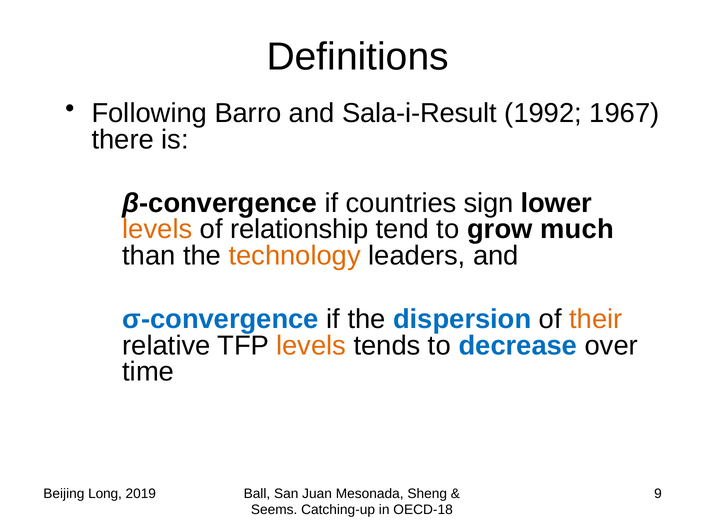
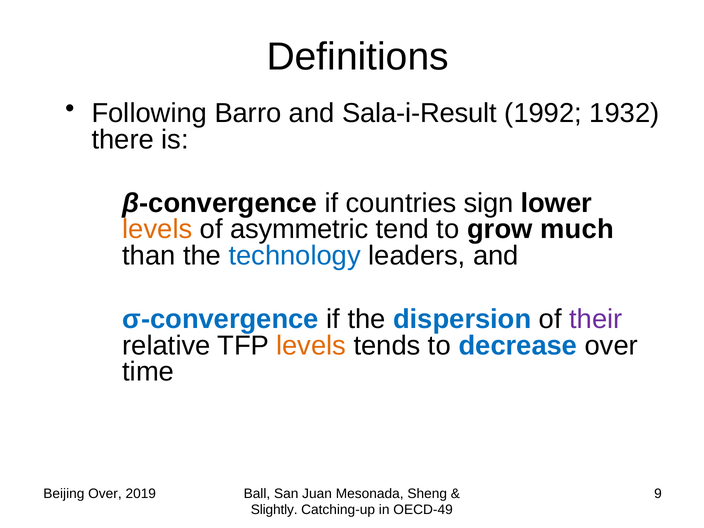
1967: 1967 -> 1932 (624, 113)
relationship: relationship -> asymmetric (299, 229)
technology colour: orange -> blue (295, 256)
their colour: orange -> purple (596, 319)
Beijing Long: Long -> Over (105, 494)
Seems: Seems -> Slightly (274, 510)
OECD-18: OECD-18 -> OECD-49 (423, 510)
